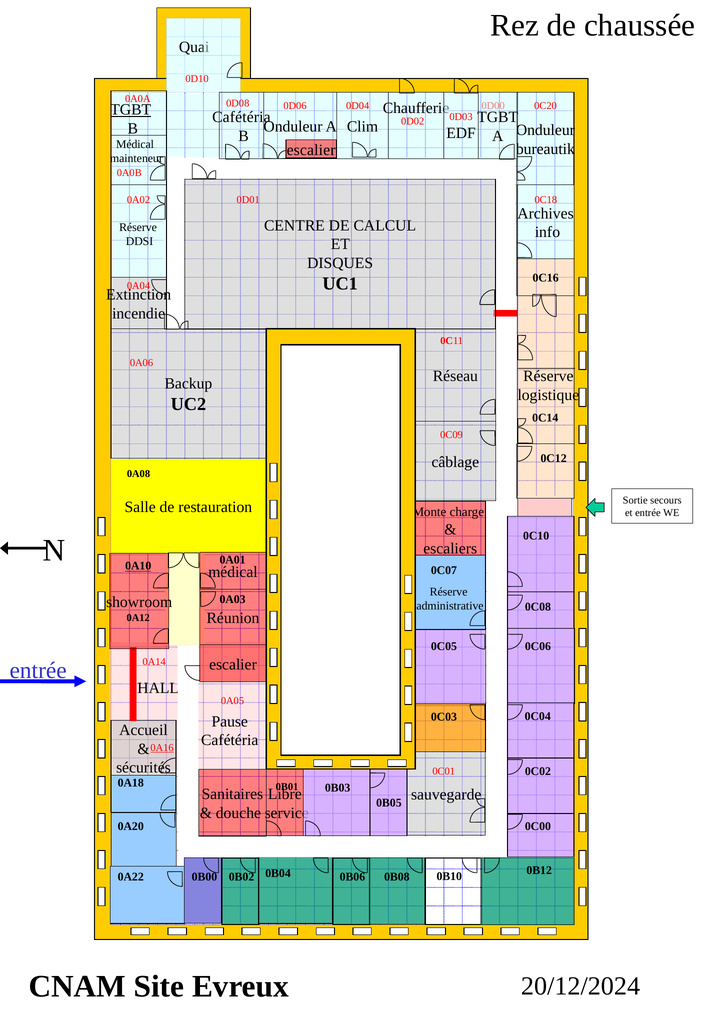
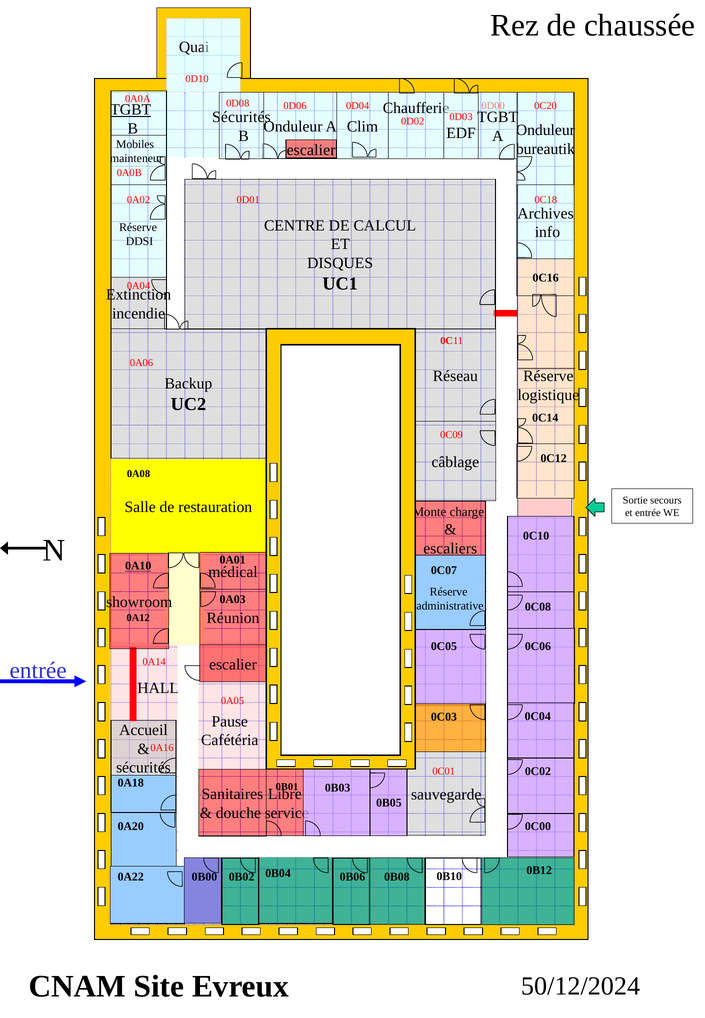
Cafétéria: Cafétéria -> Sécurités (241, 117)
Médical: Médical -> Mobiles (135, 144)
0A16 underline: present -> none (162, 748)
20/12/2024: 20/12/2024 -> 50/12/2024 (581, 986)
